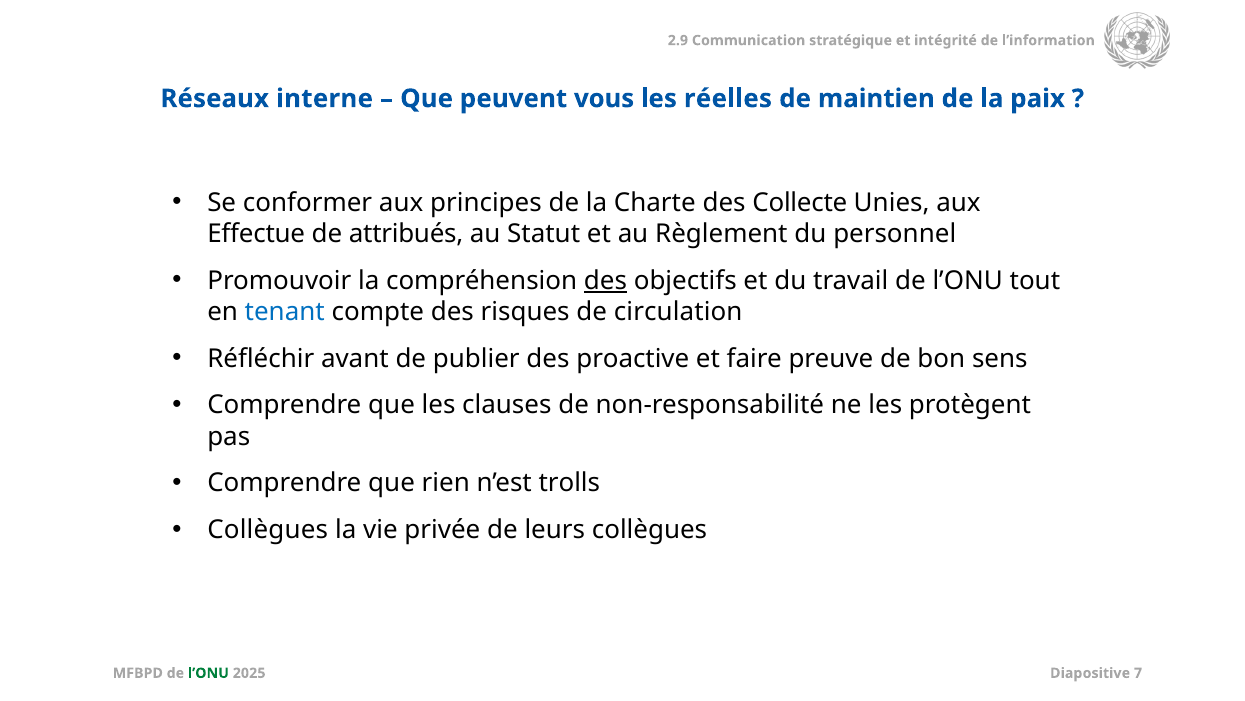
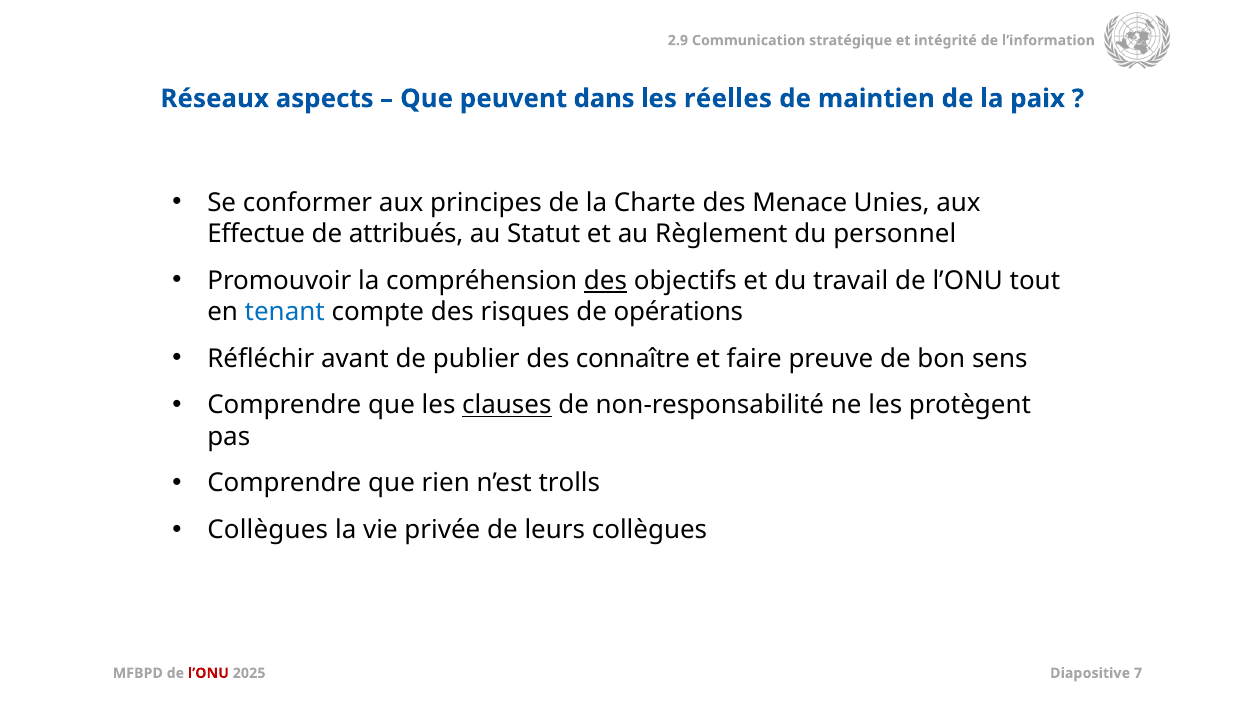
interne: interne -> aspects (325, 99)
vous: vous -> dans (604, 99)
Collecte: Collecte -> Menace (800, 202)
circulation: circulation -> opérations (678, 311)
proactive: proactive -> connaître (633, 358)
clauses underline: none -> present (507, 405)
l’ONU colour: green -> red (208, 673)
